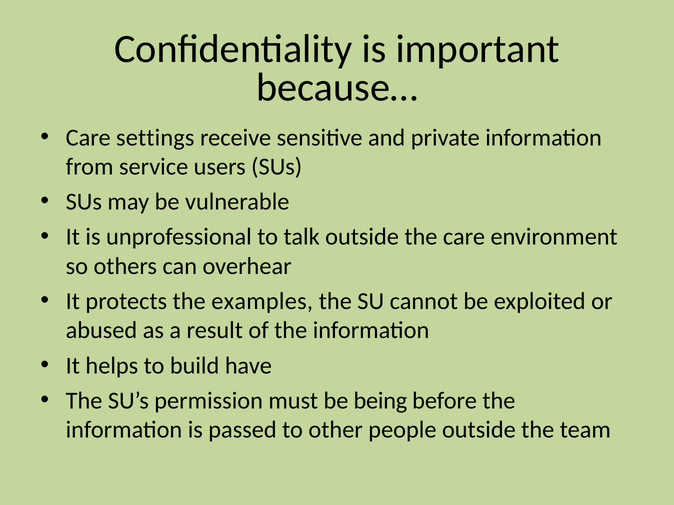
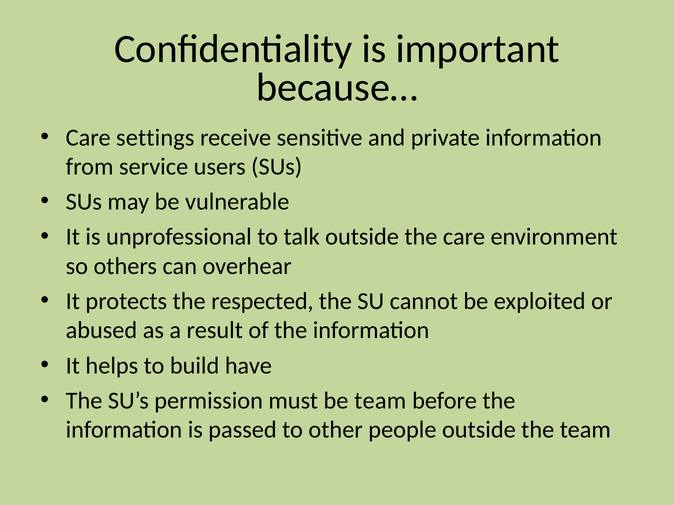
examples: examples -> respected (262, 302)
be being: being -> team (380, 401)
